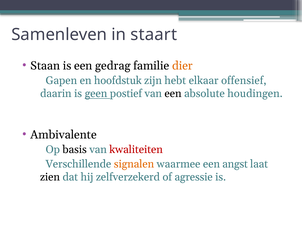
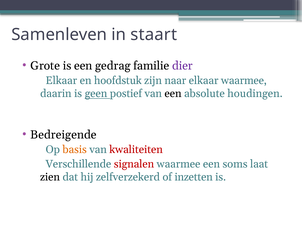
Staan: Staan -> Grote (45, 66)
dier colour: orange -> purple (182, 66)
Gapen: Gapen -> Elkaar (61, 80)
hebt: hebt -> naar (175, 80)
elkaar offensief: offensief -> waarmee (244, 80)
Ambivalente: Ambivalente -> Bedreigende (64, 134)
basis colour: black -> orange (75, 149)
signalen colour: orange -> red (134, 164)
angst: angst -> soms (235, 164)
agressie: agressie -> inzetten (194, 177)
